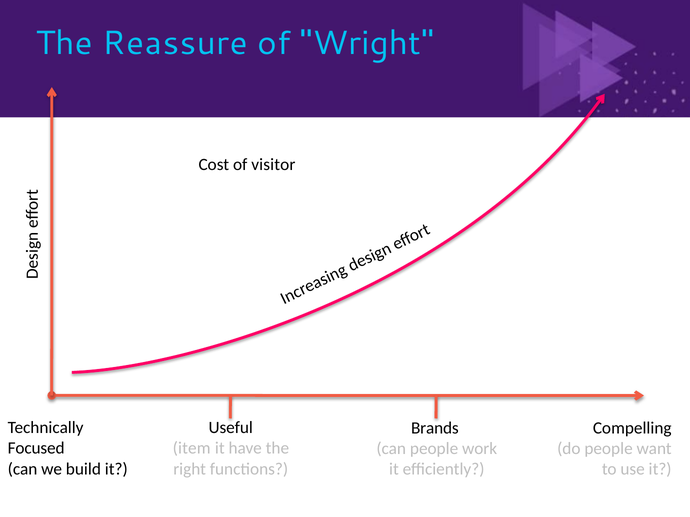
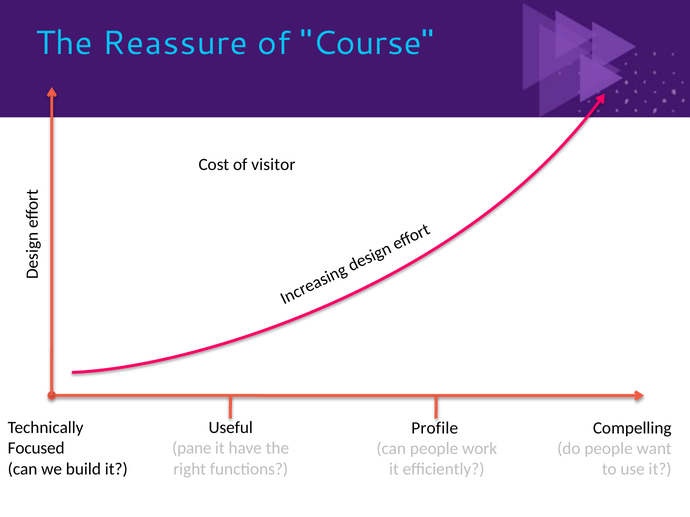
Wright: Wright -> Course (367, 43)
Brands: Brands -> Profile (435, 428)
item: item -> pane (192, 449)
